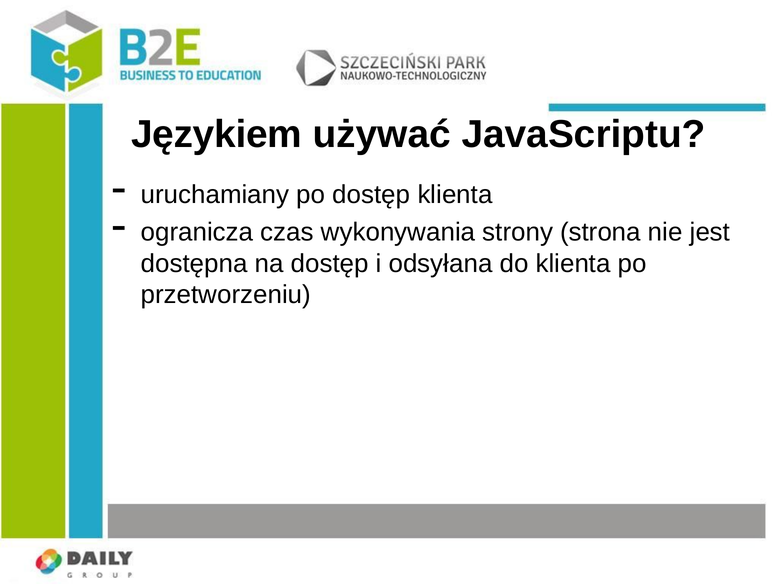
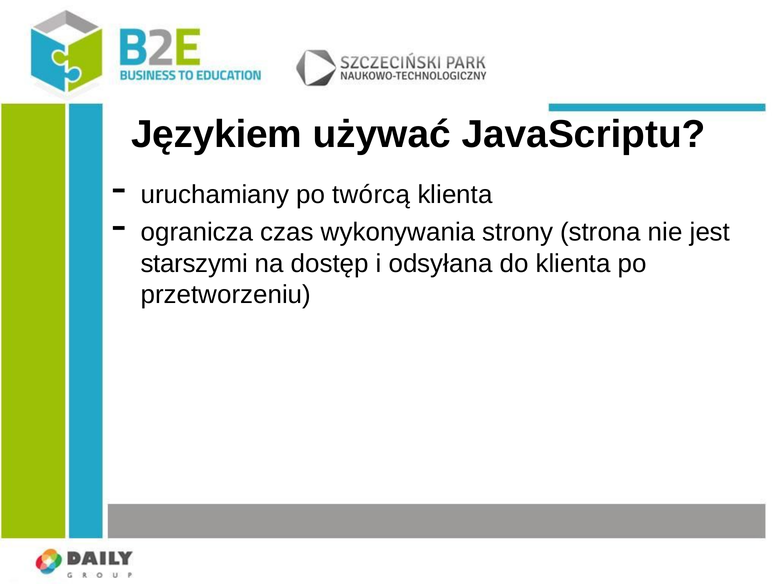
po dostęp: dostęp -> twórcą (371, 195)
dostępna: dostępna -> starszymi (194, 263)
